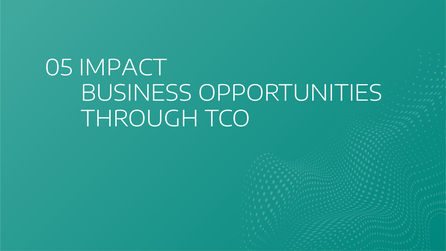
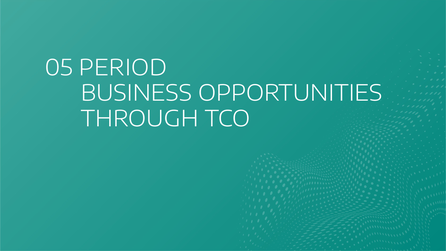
IMPACT: IMPACT -> PERIOD (123, 68)
